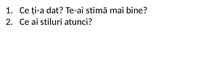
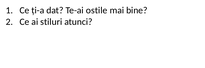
stimă: stimă -> ostile (97, 10)
